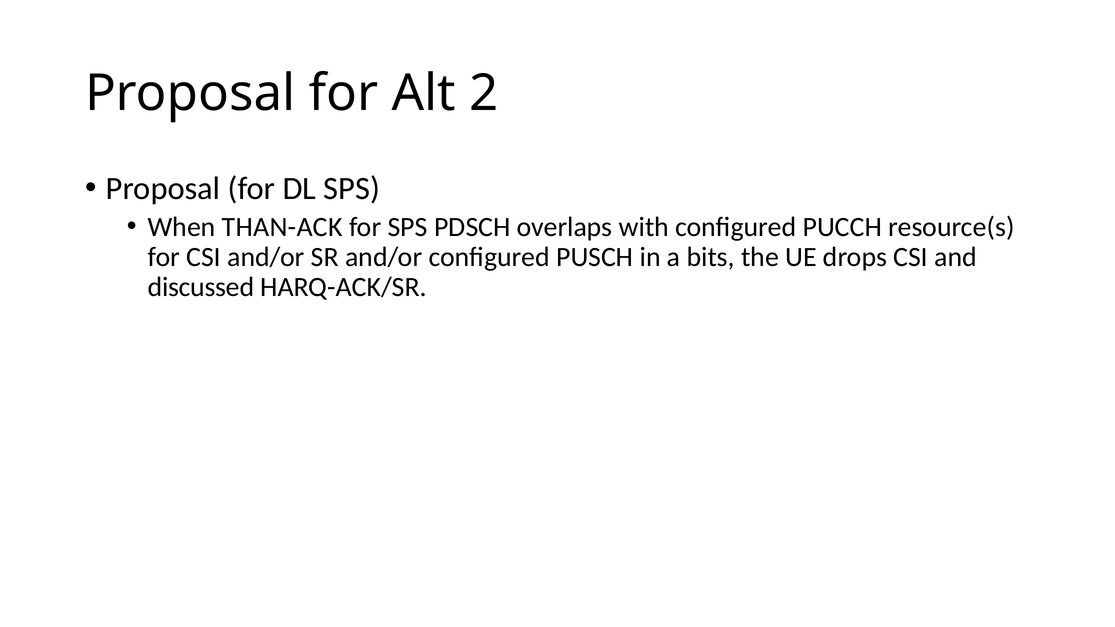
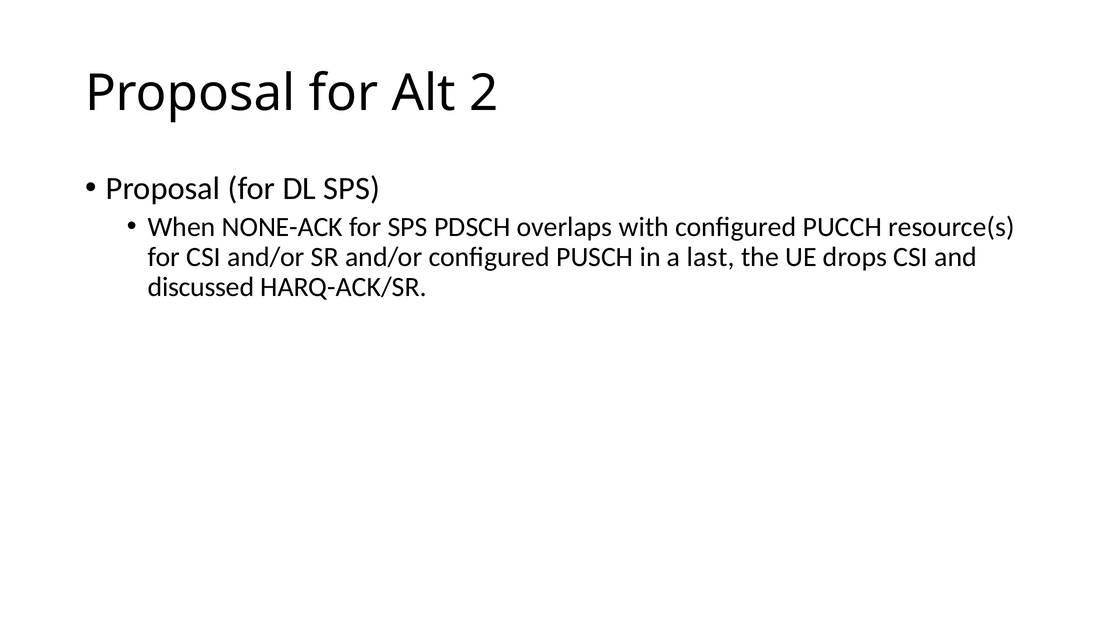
THAN-ACK: THAN-ACK -> NONE-ACK (282, 227)
bits: bits -> last (711, 257)
